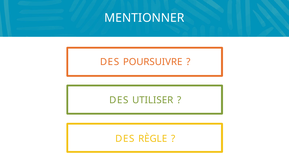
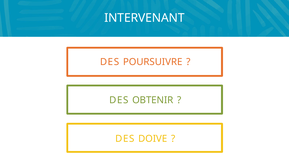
MENTIONNER: MENTIONNER -> INTERVENANT (144, 18)
UTILISER: UTILISER -> OBTENIR (153, 100)
RÈGLE: RÈGLE -> DOIVE (153, 138)
